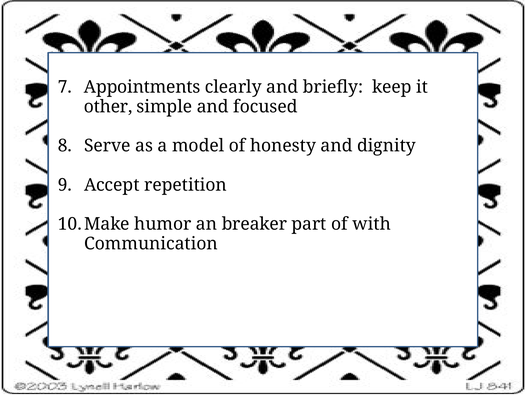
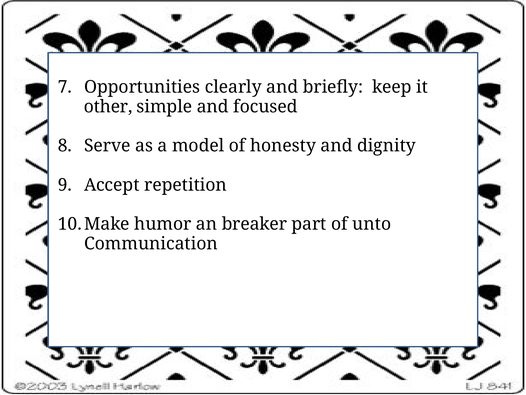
Appointments: Appointments -> Opportunities (142, 87)
with: with -> unto (372, 224)
